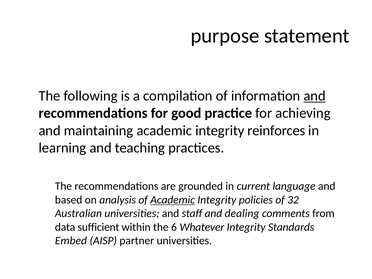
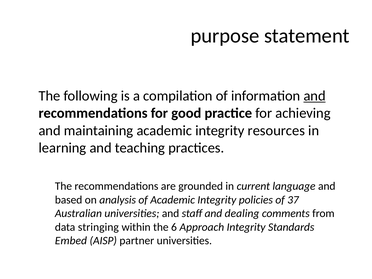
reinforces: reinforces -> resources (276, 131)
Academic underline: present -> none (173, 200)
32: 32 -> 37 (293, 200)
sufficient: sufficient -> stringing (98, 227)
Whatever: Whatever -> Approach (202, 227)
